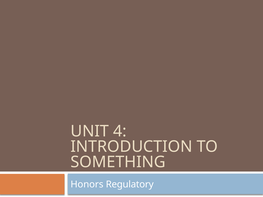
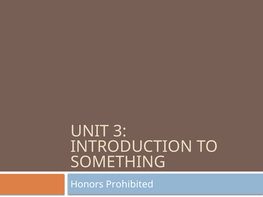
4: 4 -> 3 (120, 131)
Regulatory: Regulatory -> Prohibited (130, 185)
